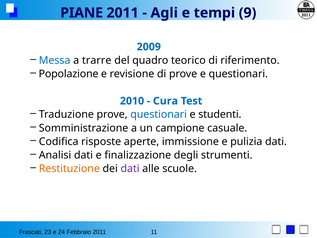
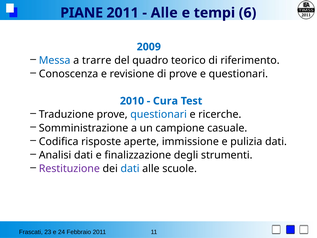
Agli: Agli -> Alle (164, 13)
9: 9 -> 6 (248, 13)
Popolazione: Popolazione -> Conoscenza (69, 74)
studenti: studenti -> ricerche (220, 114)
Restituzione colour: orange -> purple (69, 168)
dati colour: purple -> blue (130, 168)
